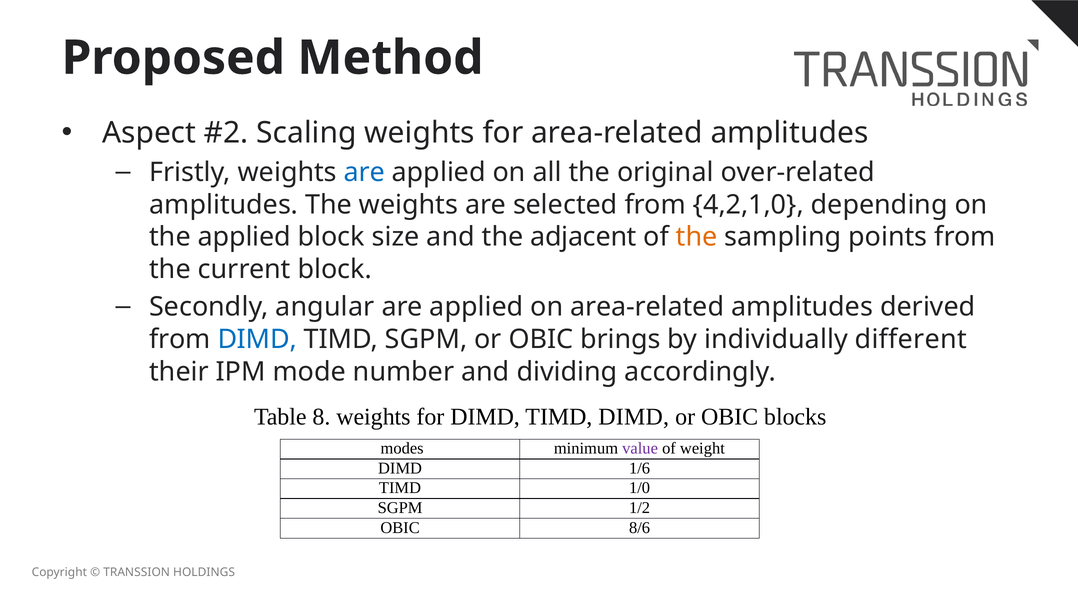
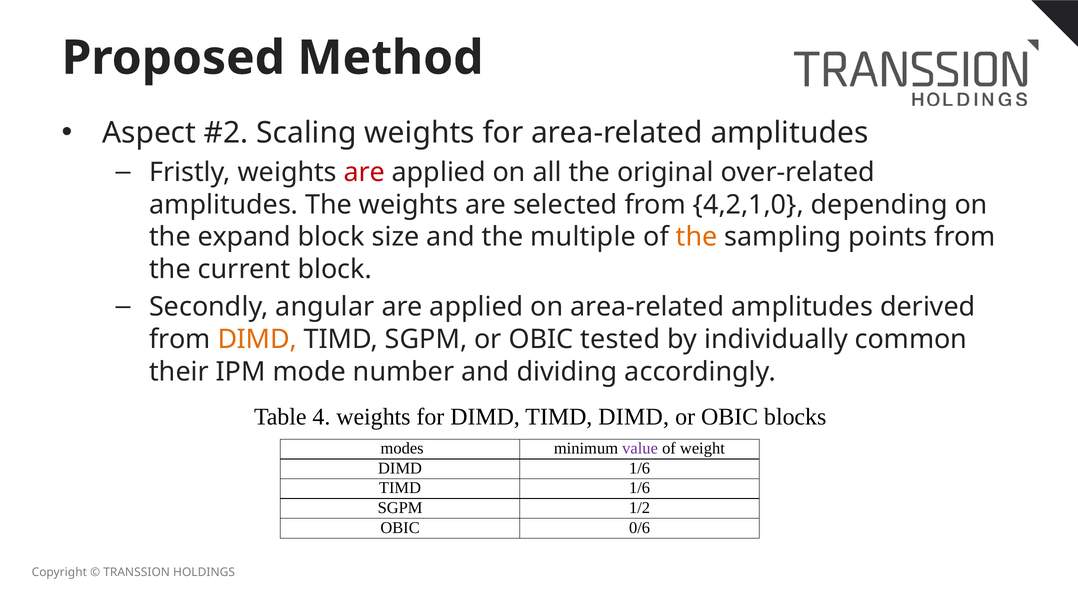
are colour: blue -> red (364, 172)
the applied: applied -> expand (244, 237)
adjacent: adjacent -> multiple (583, 237)
DIMD colour: blue -> orange (257, 340)
brings: brings -> tested (620, 340)
different: different -> common (911, 340)
8: 8 -> 4 (321, 417)
TIMD 1/0: 1/0 -> 1/6 (640, 488)
8/6: 8/6 -> 0/6 (640, 528)
